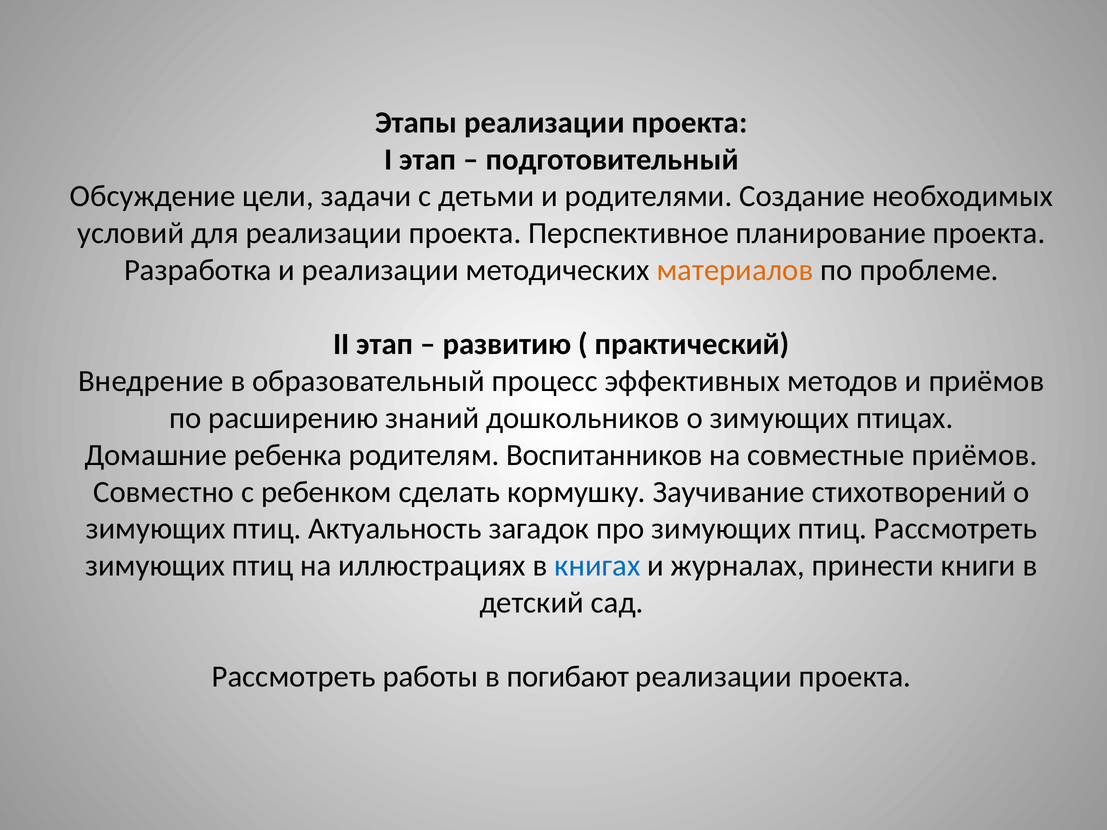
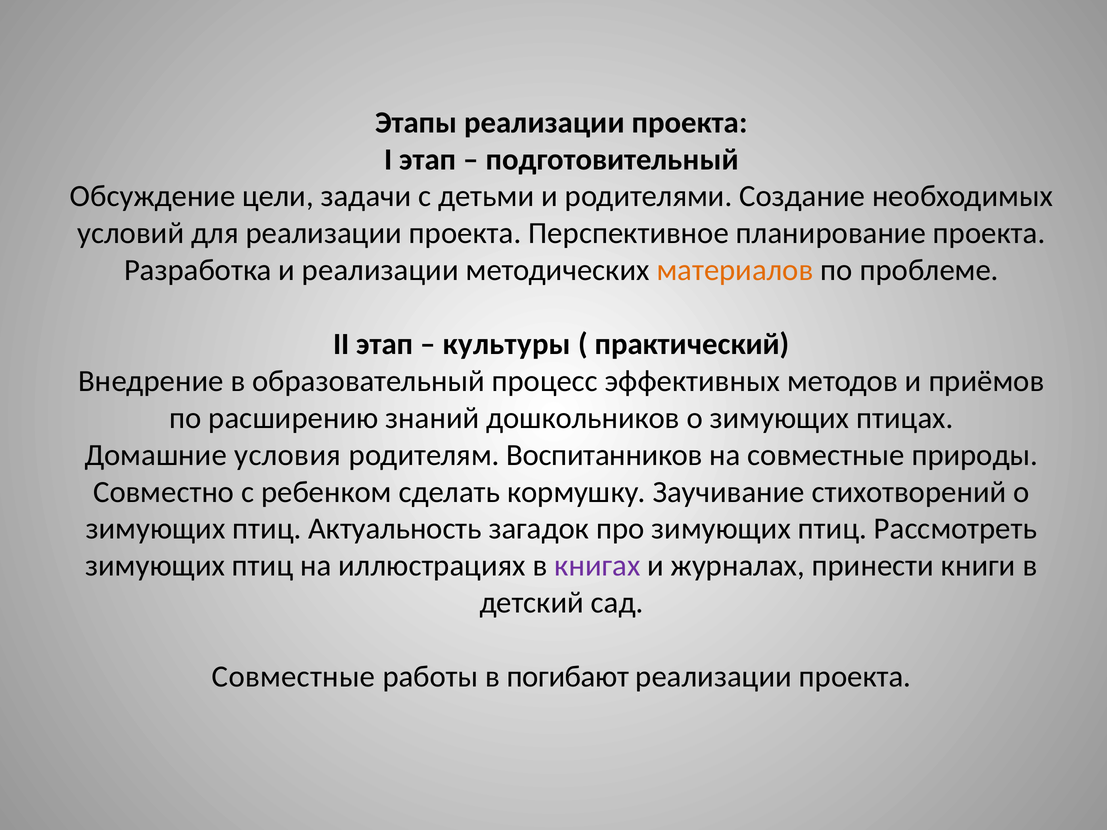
развитию: развитию -> культуры (507, 344)
ребенка: ребенка -> условия (288, 455)
совместные приёмов: приёмов -> природы (975, 455)
книгах colour: blue -> purple (597, 566)
Рассмотреть: Рассмотреть -> Совместные (294, 677)
